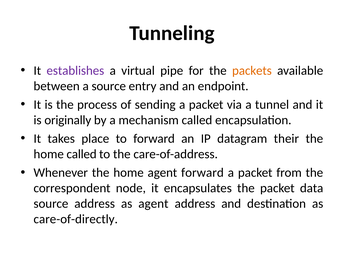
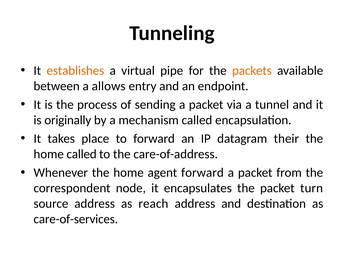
establishes colour: purple -> orange (75, 71)
a source: source -> allows (109, 86)
data: data -> turn (312, 188)
as agent: agent -> reach (153, 204)
care-of-directly: care-of-directly -> care-of-services (76, 219)
